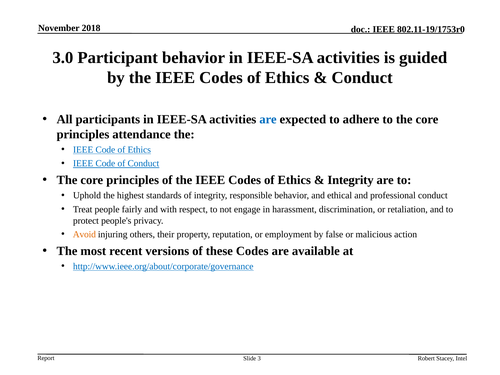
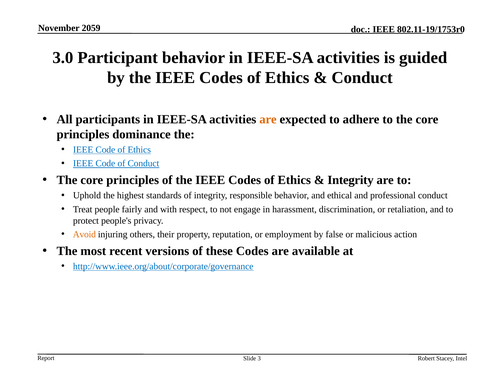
2018: 2018 -> 2059 (91, 28)
are colour: blue -> orange (268, 119)
attendance: attendance -> dominance (142, 134)
